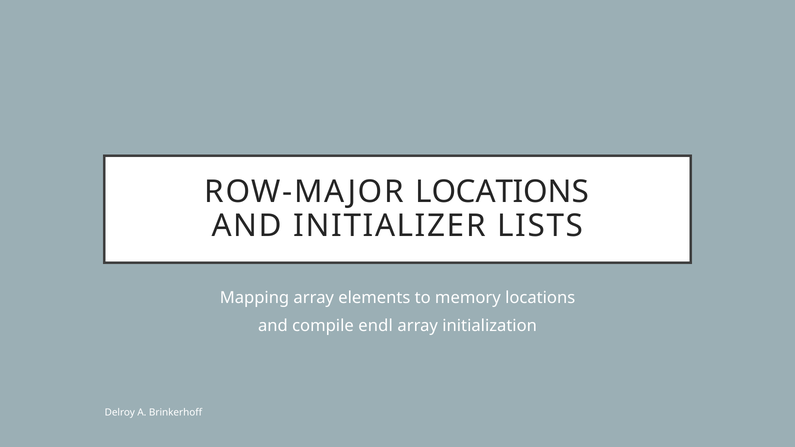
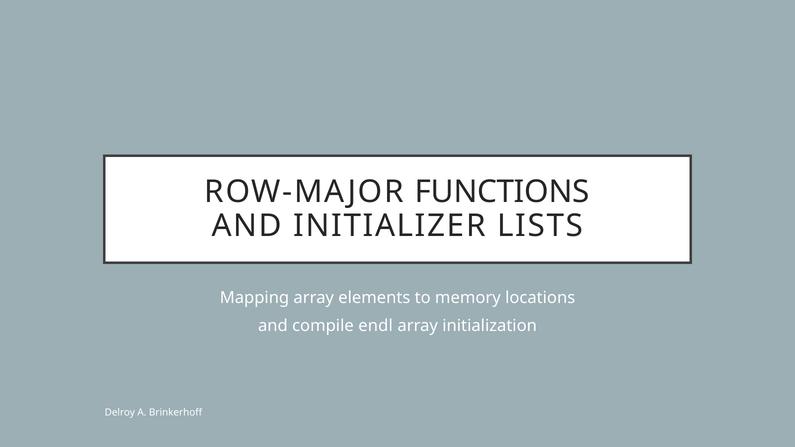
ROW-MAJOR LOCATIONS: LOCATIONS -> FUNCTIONS (502, 192)
